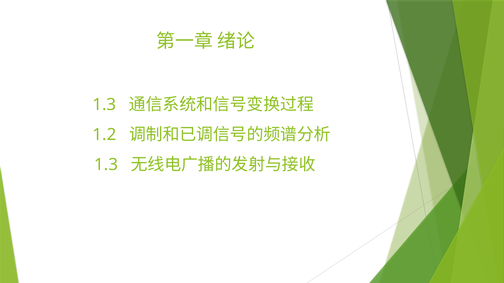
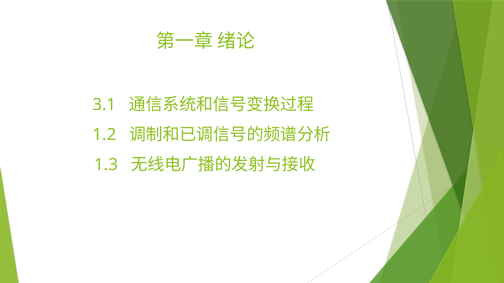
1.3: 1.3 -> 3.1 (104, 105)
